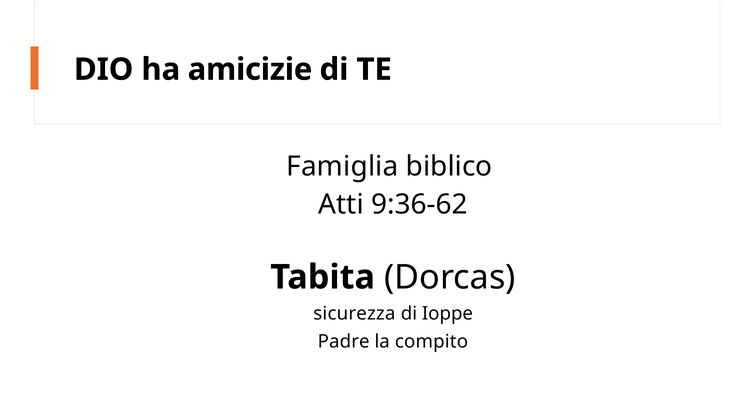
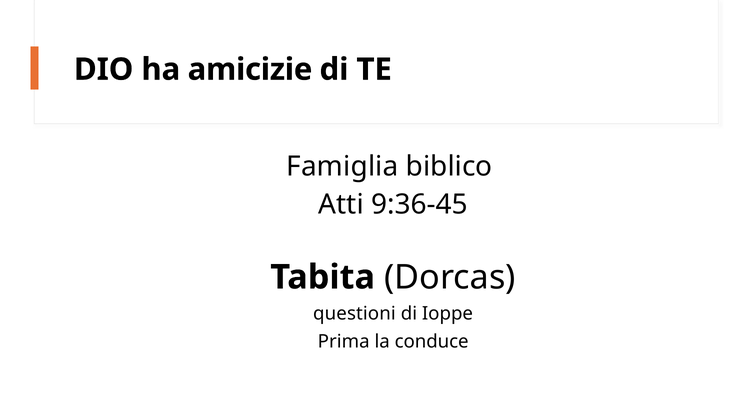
9:36-62: 9:36-62 -> 9:36-45 (419, 205)
sicurezza: sicurezza -> questioni (354, 314)
Padre: Padre -> Prima (344, 342)
compito: compito -> conduce (432, 342)
